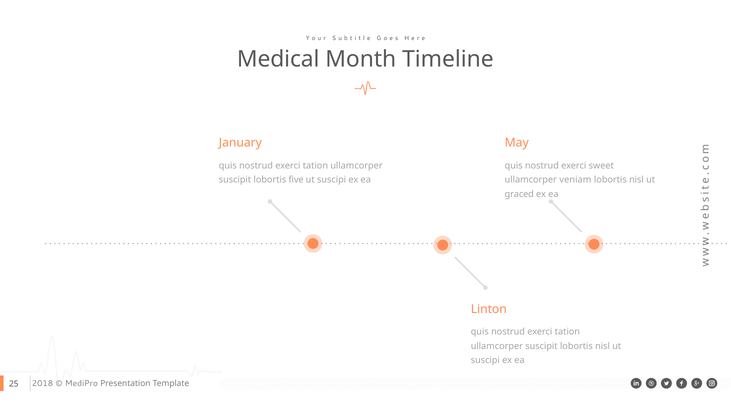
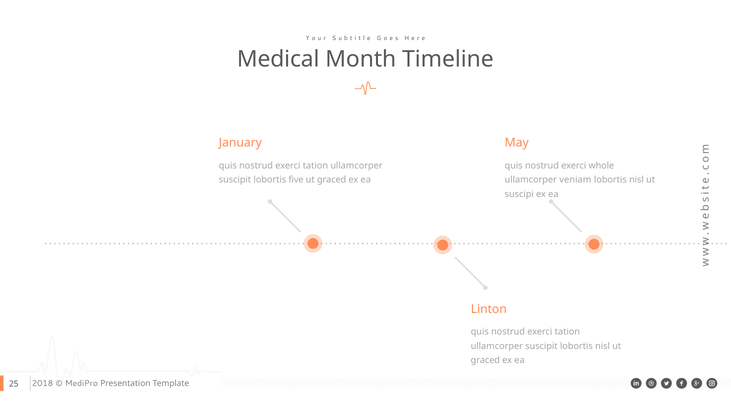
sweet: sweet -> whole (601, 166)
suscipi: suscipi -> graced (332, 180)
graced: graced -> suscipi (519, 194)
suscipi: suscipi -> graced (485, 361)
